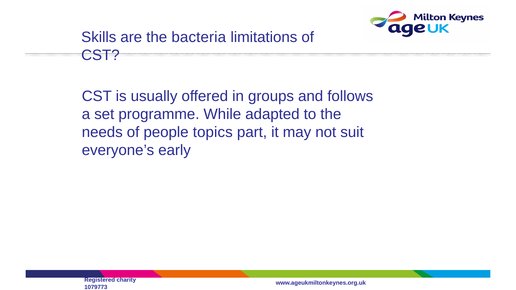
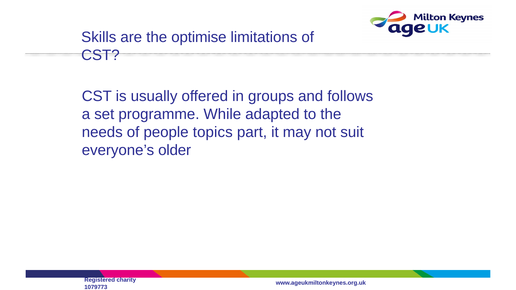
bacteria: bacteria -> optimise (199, 37)
early: early -> older (175, 150)
